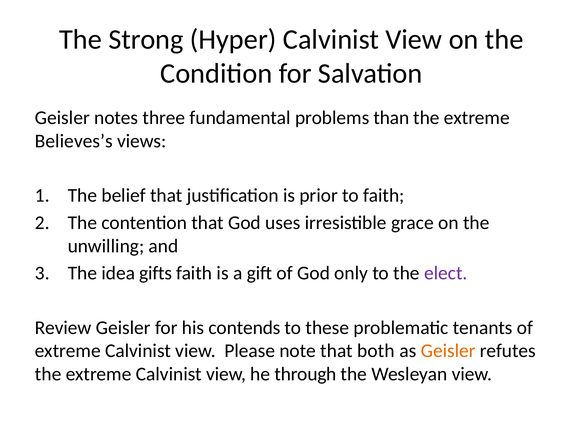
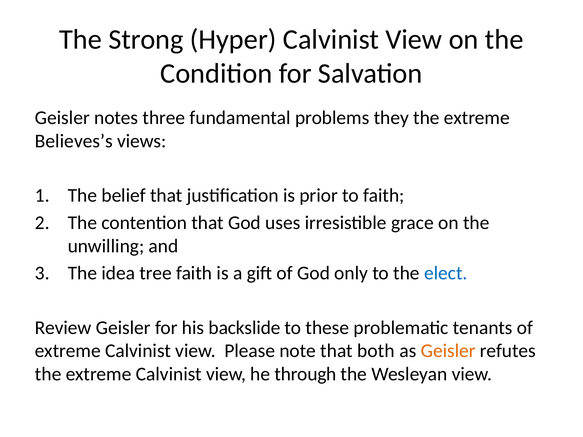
than: than -> they (391, 118)
gifts: gifts -> tree (156, 273)
elect colour: purple -> blue (446, 273)
contends: contends -> backslide (245, 328)
